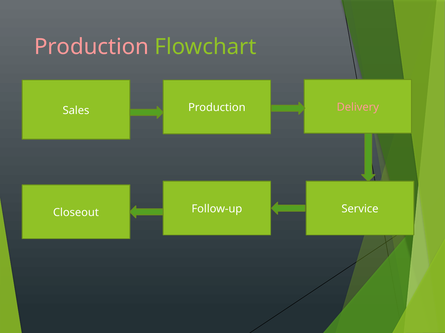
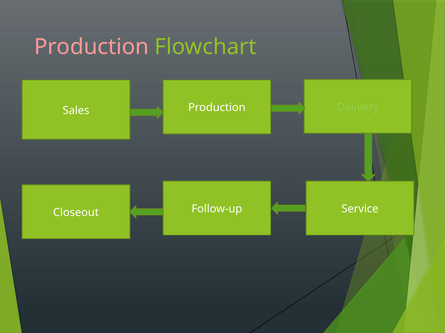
Delivery colour: pink -> light green (358, 107)
